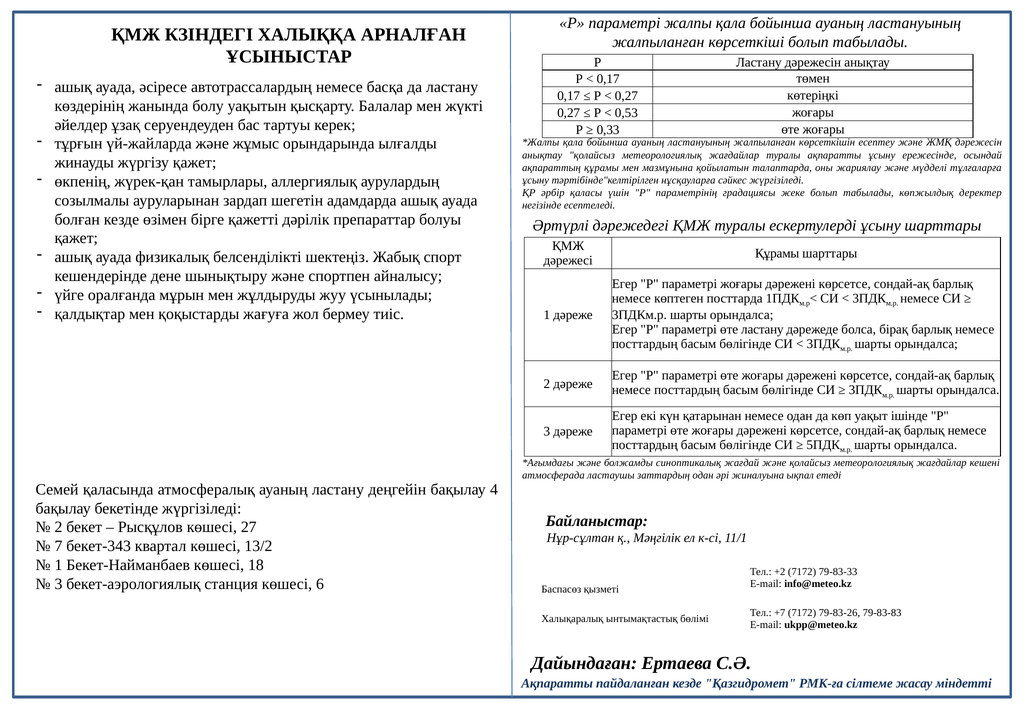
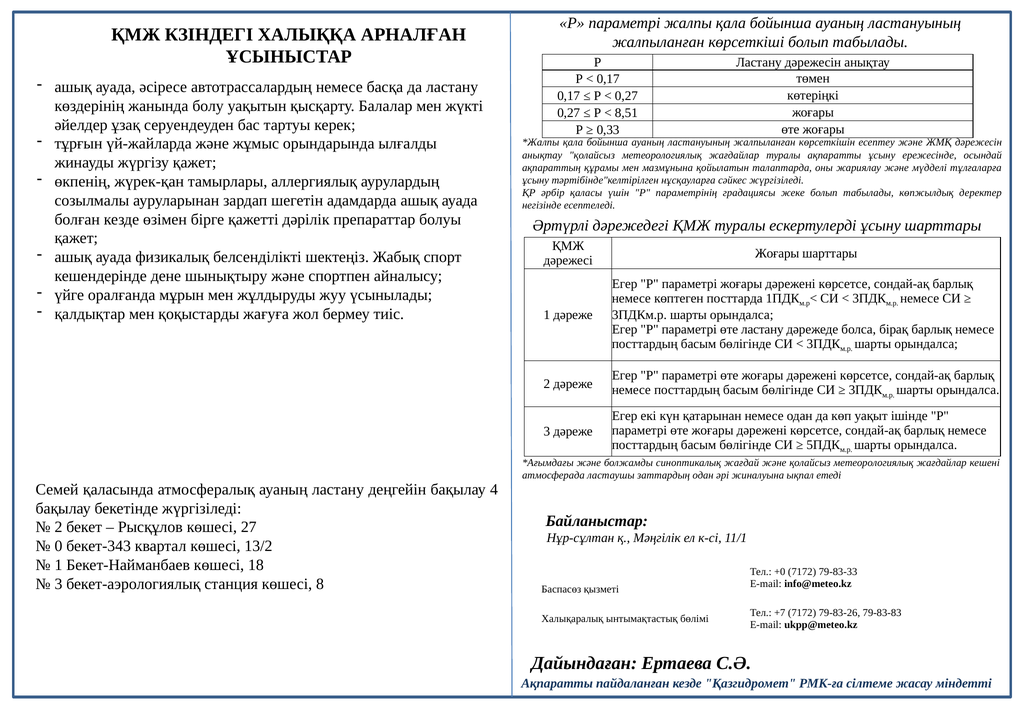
0,53: 0,53 -> 8,51 (626, 113)
Құрамы: Құрамы -> Жоғары (777, 253)
7: 7 -> 0 (58, 546)
+2: +2 -> +0 (780, 572)
6: 6 -> 8 (320, 584)
